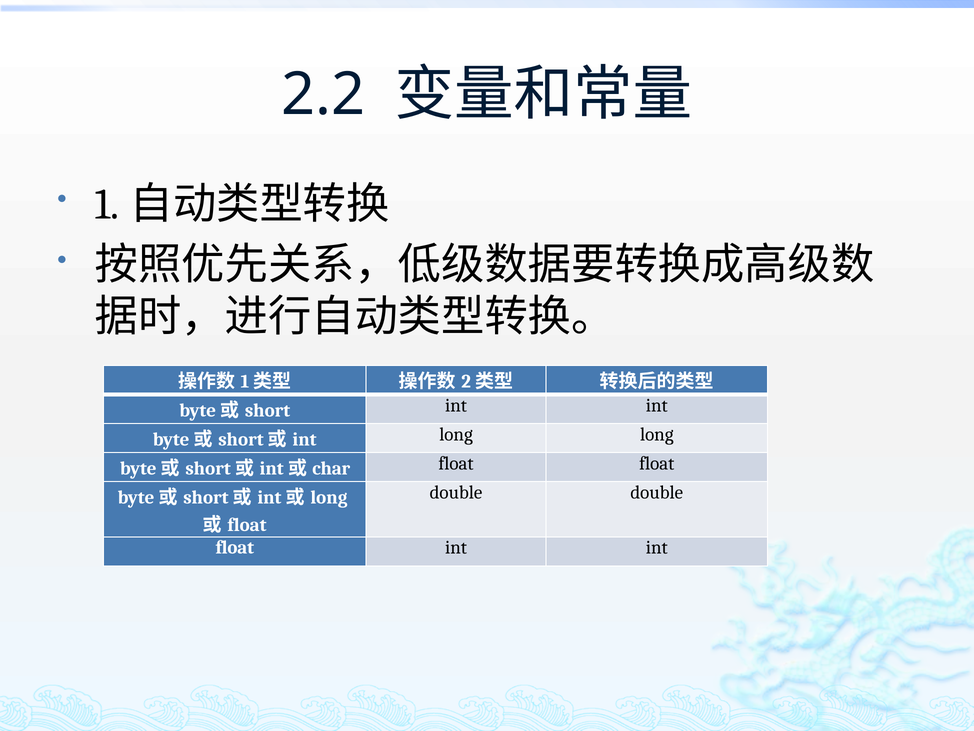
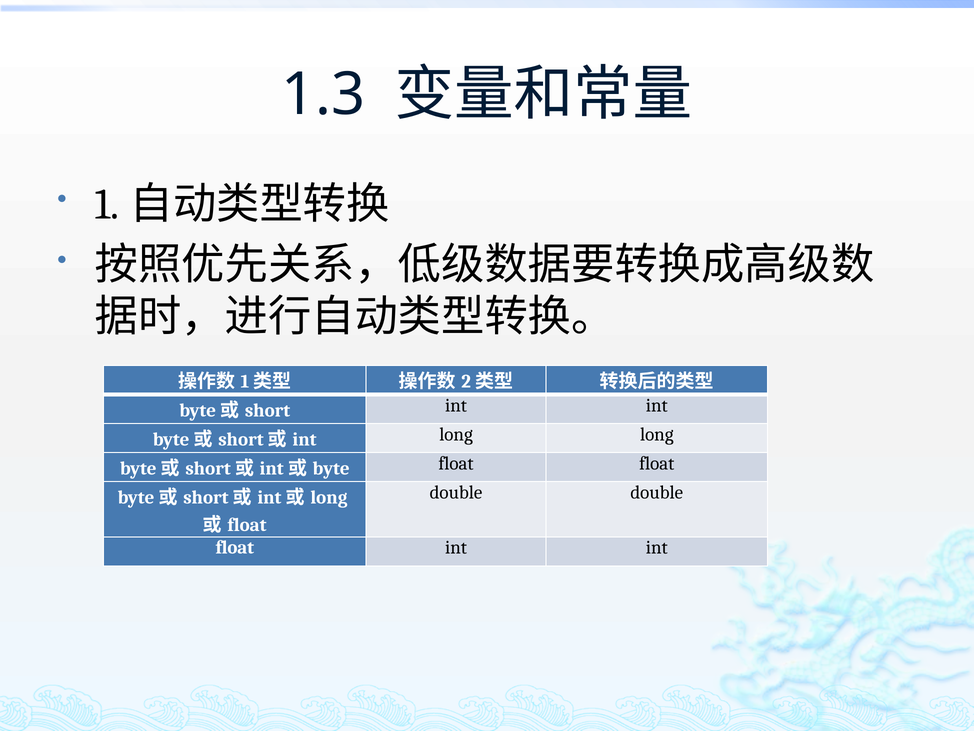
2.2: 2.2 -> 1.3 (323, 94)
char: char -> byte (331, 468)
